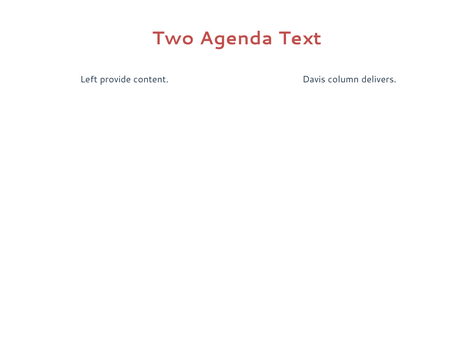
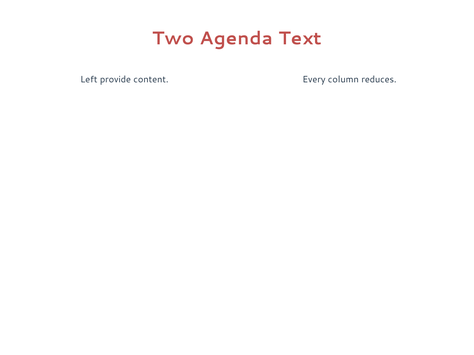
Davis: Davis -> Every (314, 80)
delivers: delivers -> reduces (379, 80)
